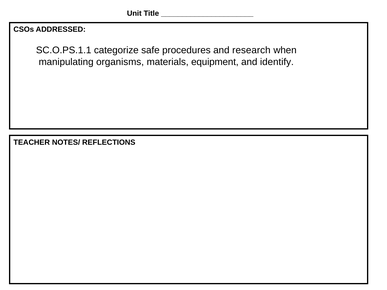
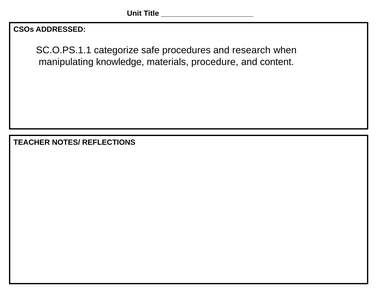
organisms: organisms -> knowledge (120, 62)
equipment: equipment -> procedure (215, 62)
identify: identify -> content (277, 62)
